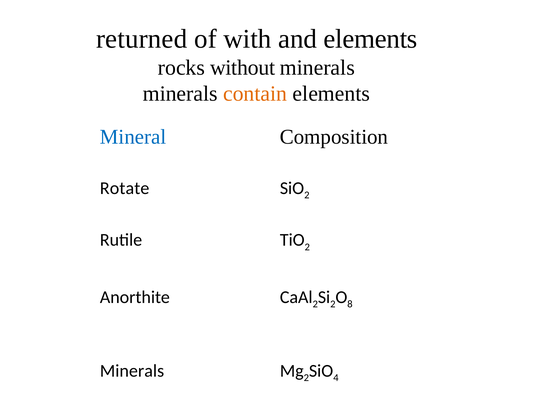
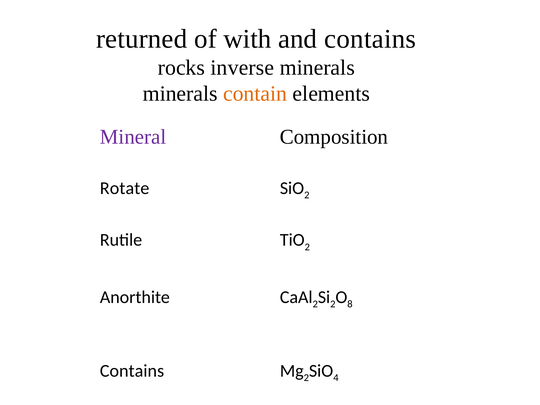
and elements: elements -> contains (370, 39)
without: without -> inverse (242, 68)
Mineral colour: blue -> purple (133, 137)
Minerals: Minerals -> Contains (132, 371)
